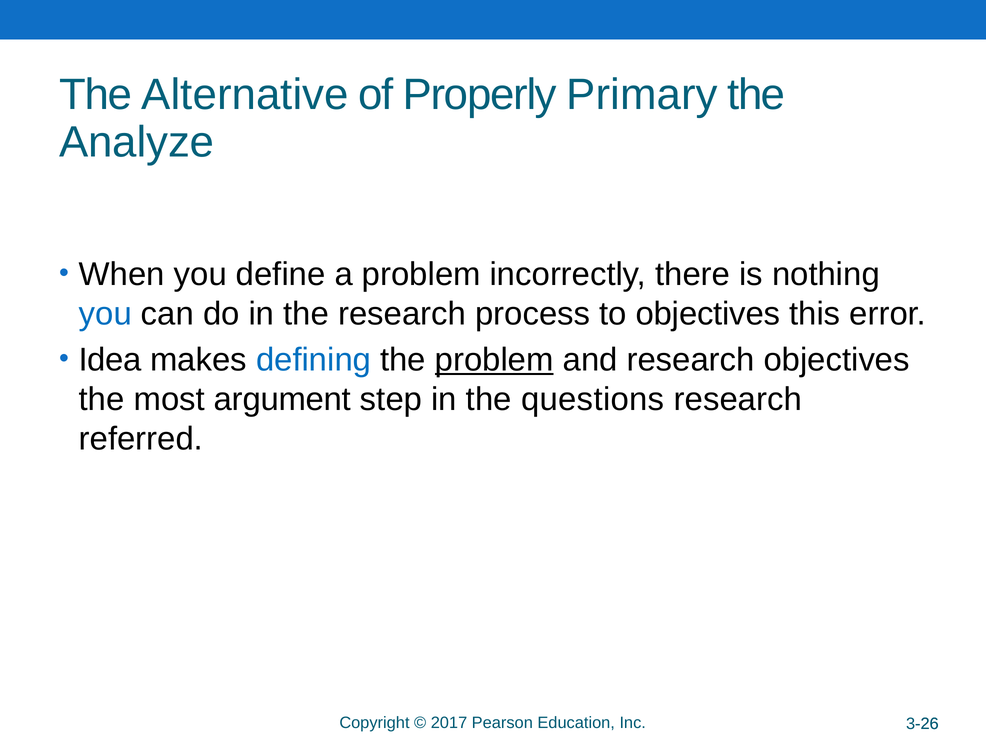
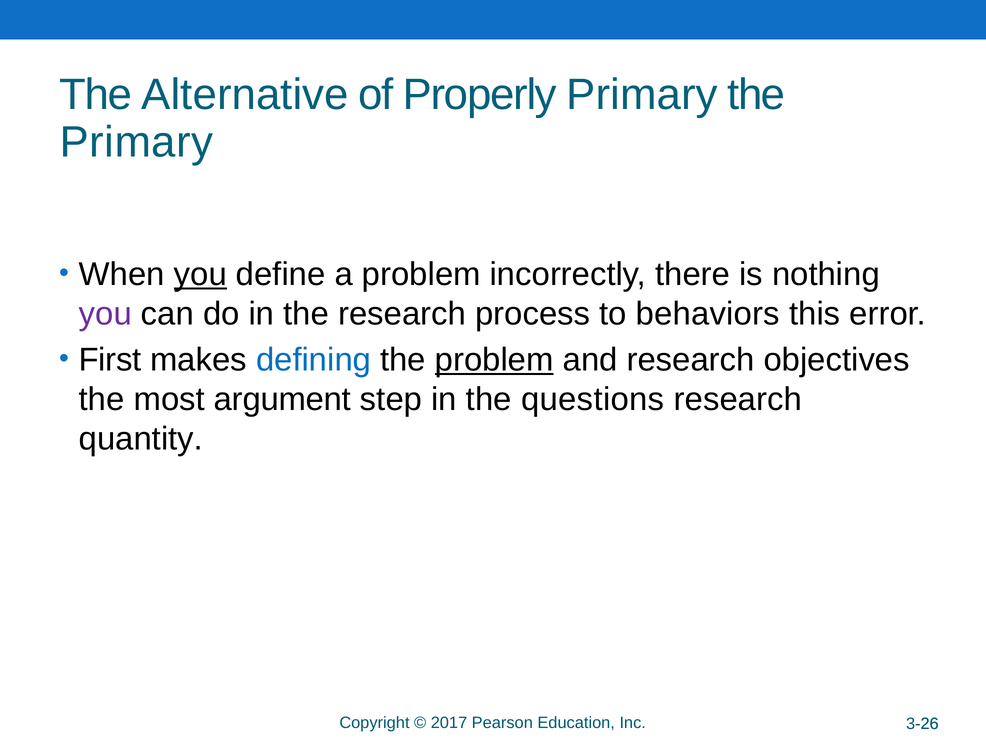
Analyze: Analyze -> Primary (136, 142)
you underline: none -> present (200, 274)
you colour: blue -> purple (105, 314)
to objectives: objectives -> behaviors (708, 314)
Idea: Idea -> First (110, 360)
referred: referred -> quantity (141, 438)
